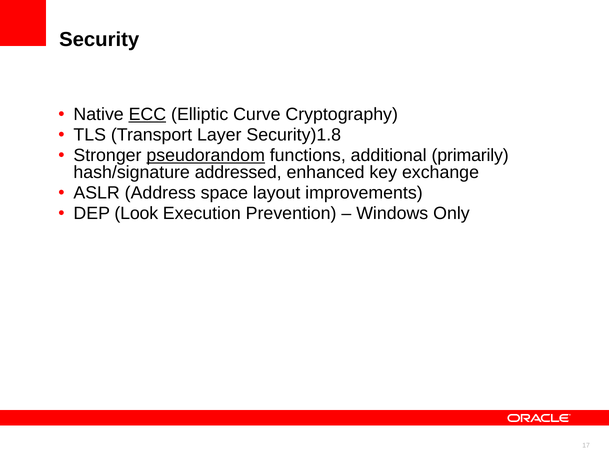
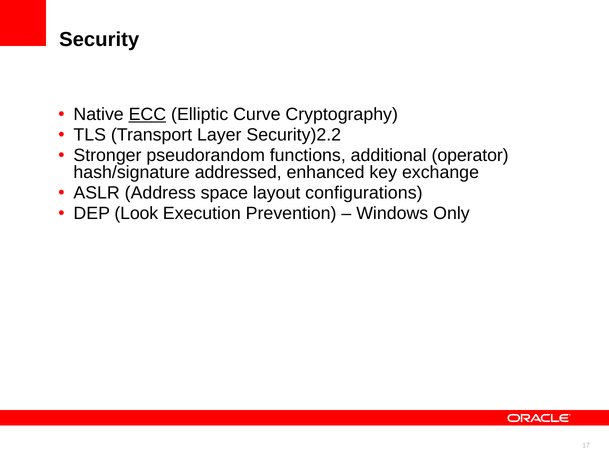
Security)1.8: Security)1.8 -> Security)2.2 (294, 135)
pseudorandom underline: present -> none (206, 156)
primarily: primarily -> operator (470, 156)
improvements: improvements -> configurations (364, 193)
